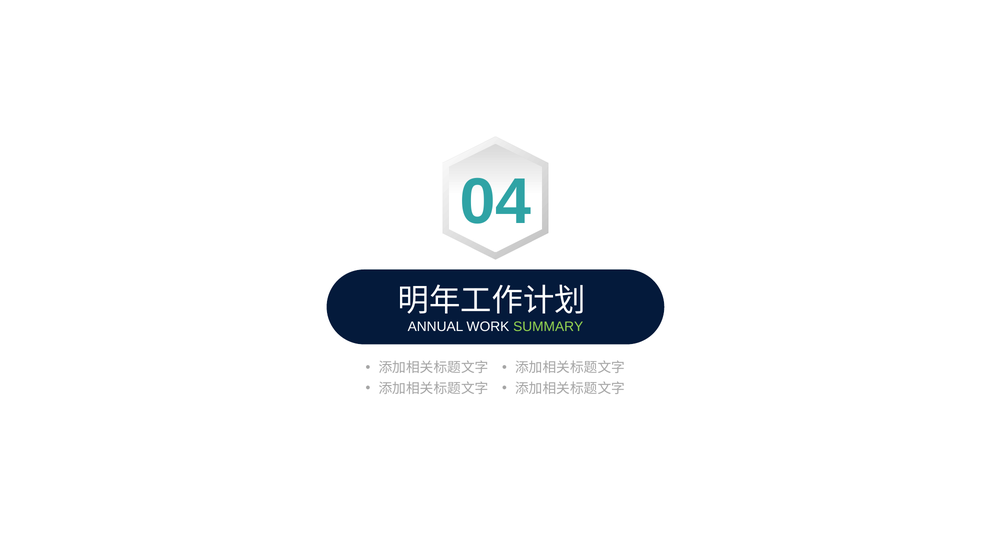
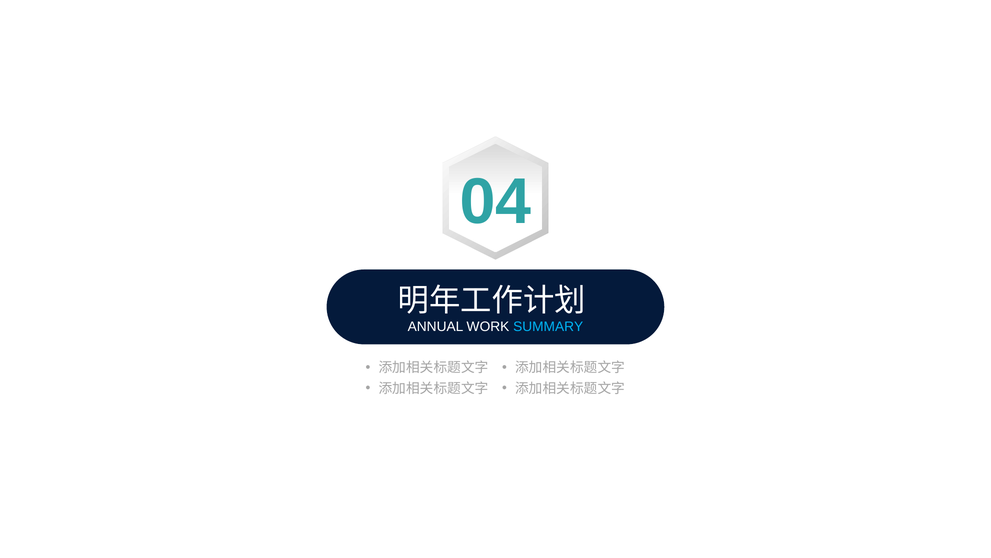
SUMMARY colour: light green -> light blue (548, 326)
